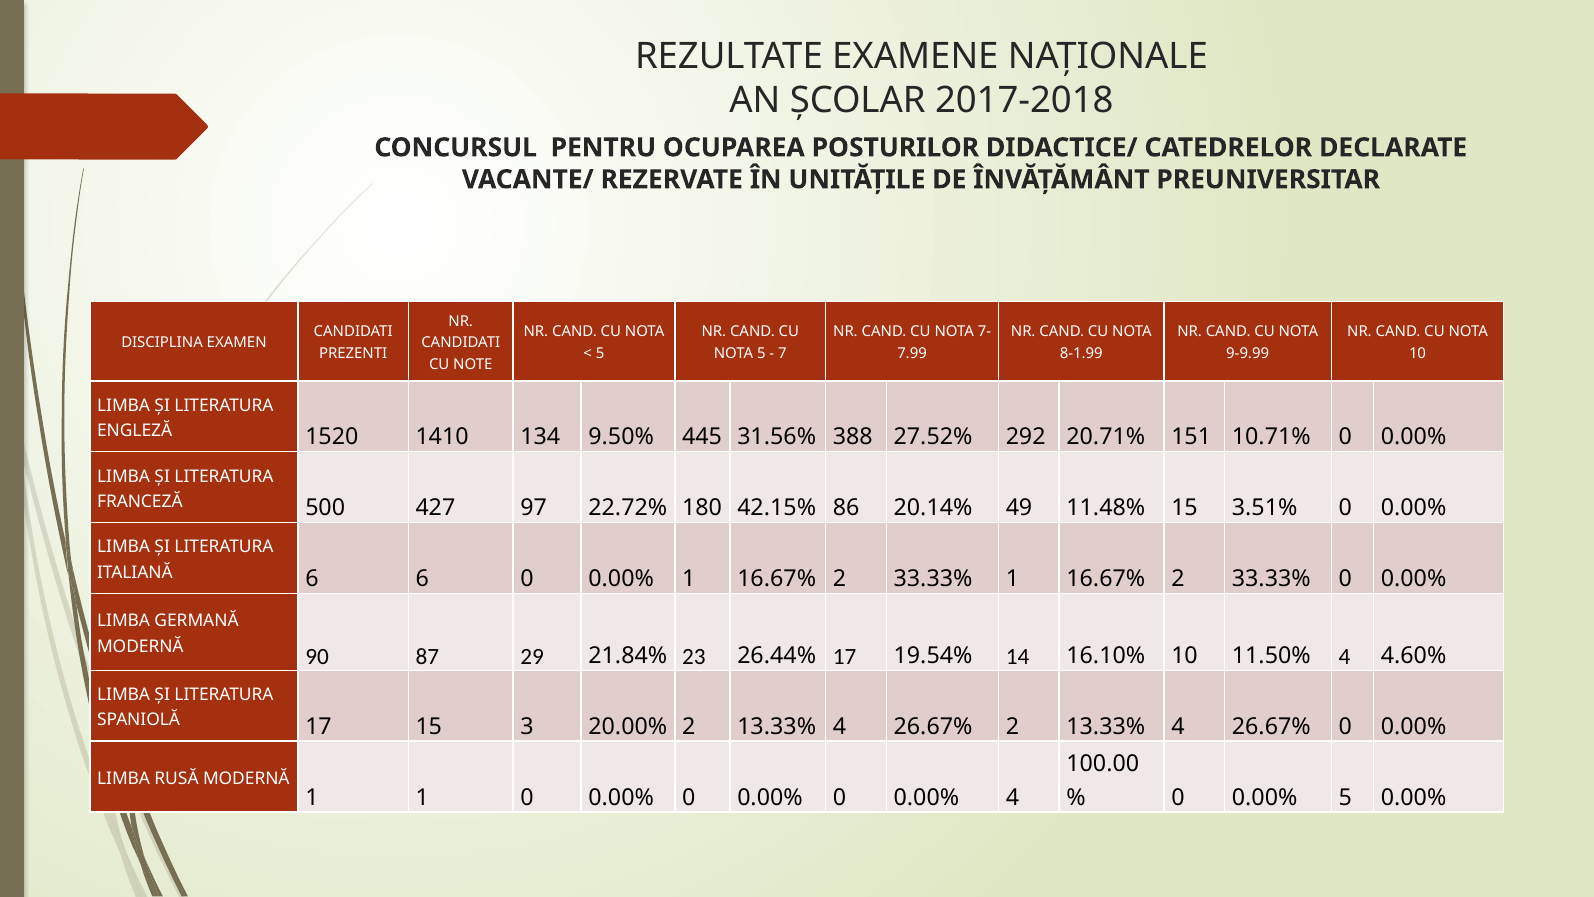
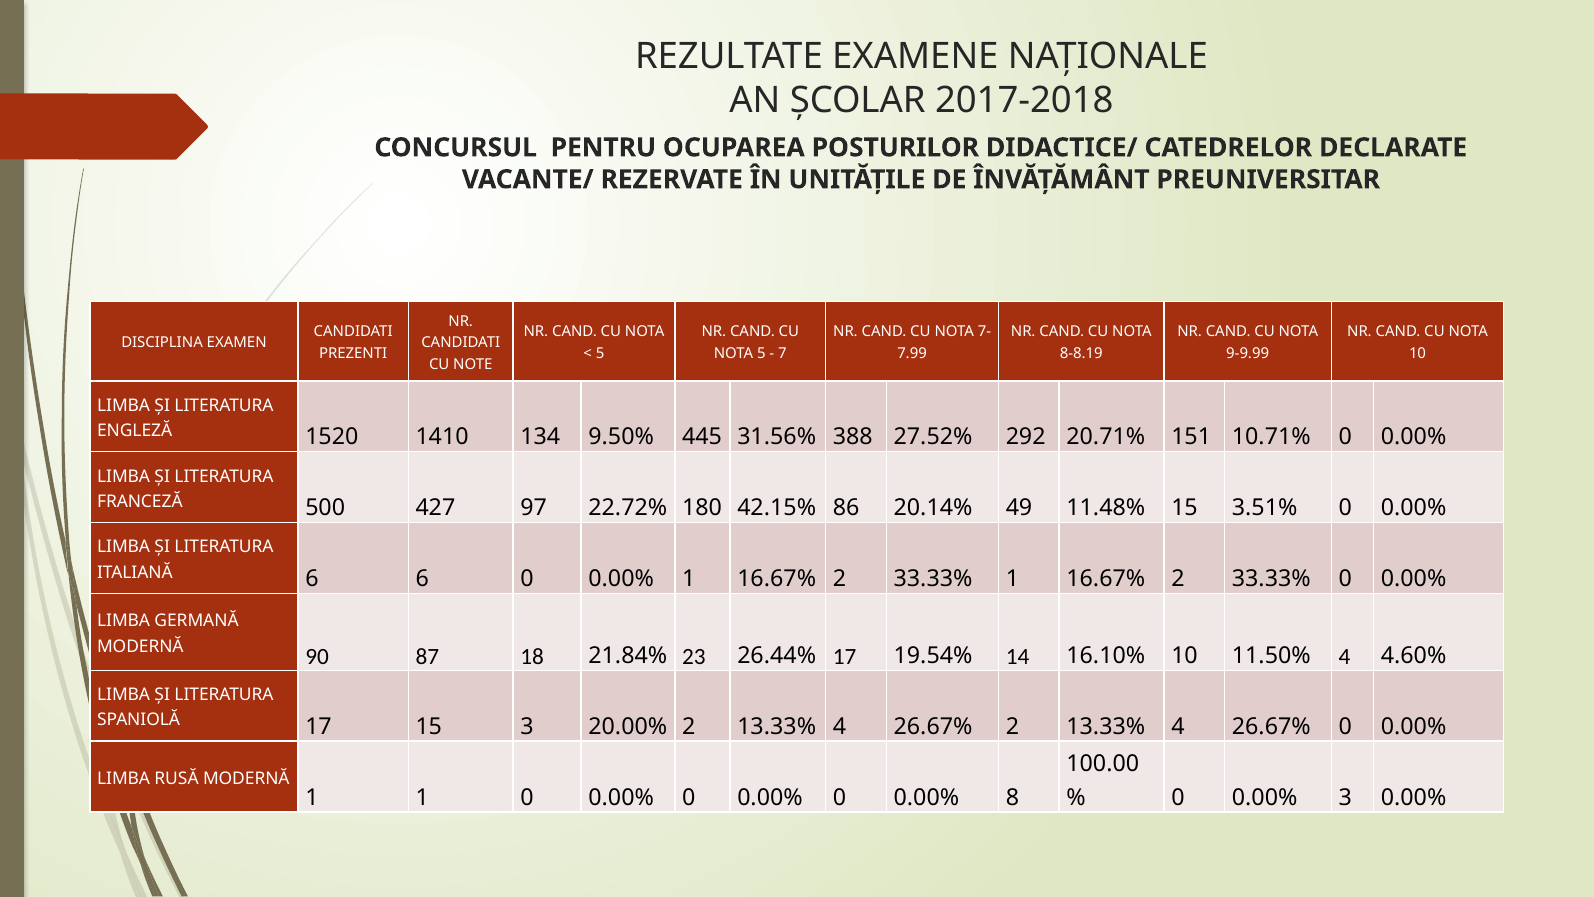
8-1.99: 8-1.99 -> 8-8.19 (1081, 354)
29: 29 -> 18 (532, 656)
0.00% 4: 4 -> 8 (1012, 797)
0.00% 5: 5 -> 3 (1345, 797)
